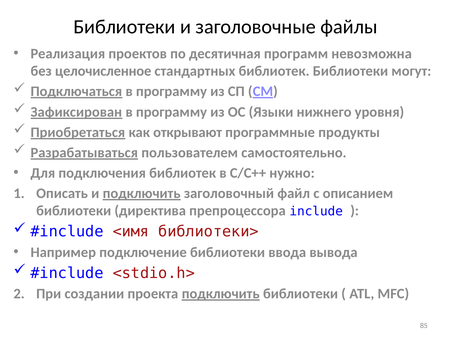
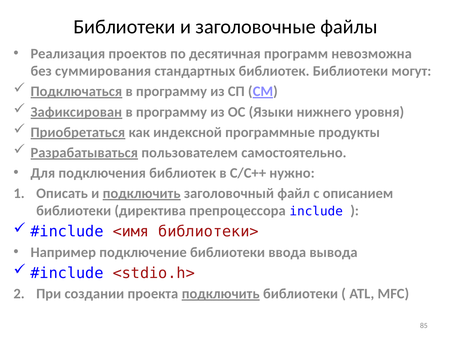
целочисленное: целочисленное -> суммирования (103, 71)
открывают: открывают -> индексной (188, 132)
